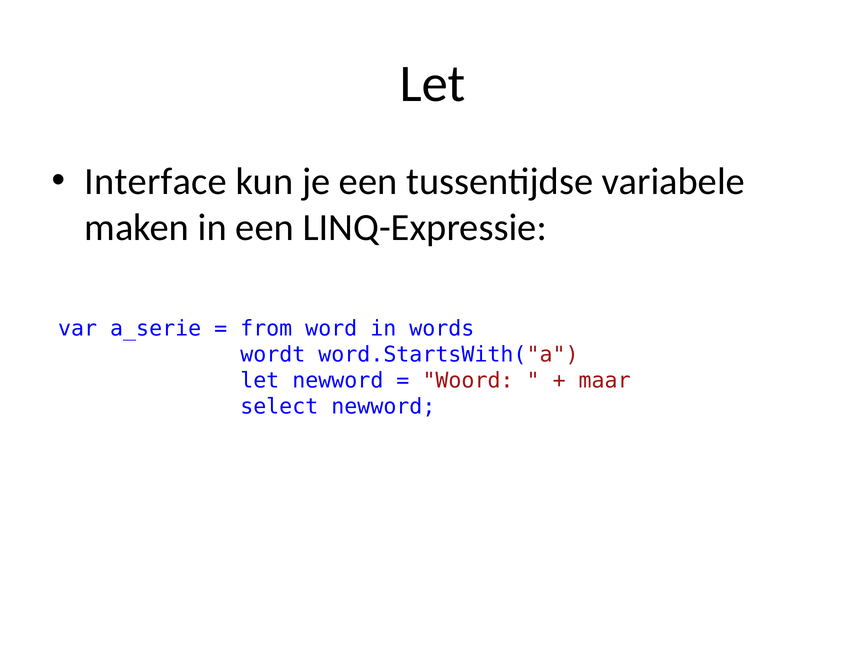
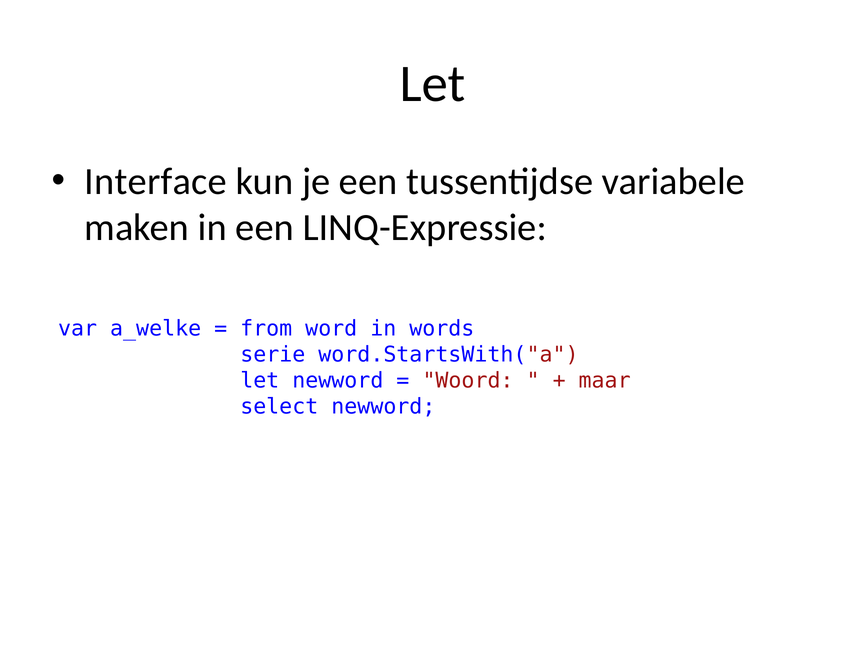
a_serie: a_serie -> a_welke (156, 329)
wordt: wordt -> serie (273, 355)
